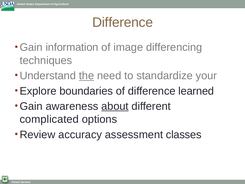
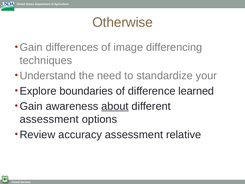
Difference: Difference -> Otherwise (123, 22)
information: information -> differences (72, 47)
the underline: present -> none (86, 76)
complicated: complicated -> assessment (49, 119)
classes: classes -> relative (184, 134)
